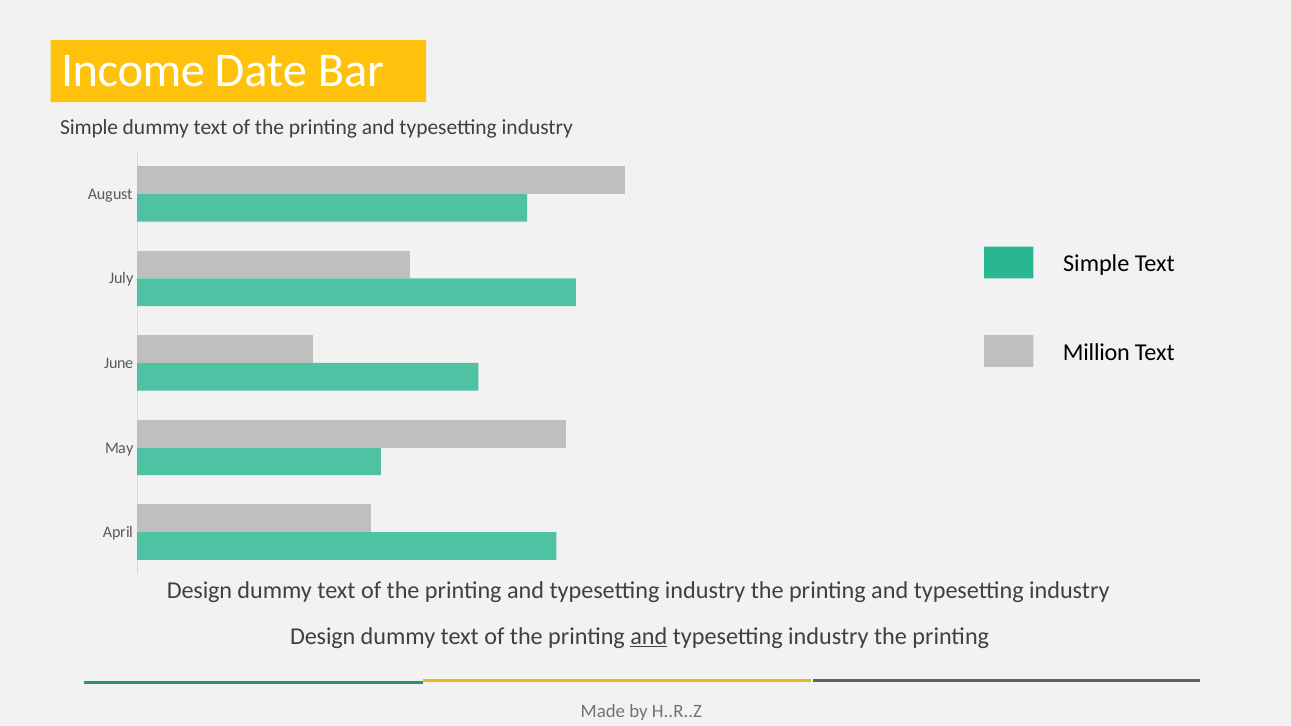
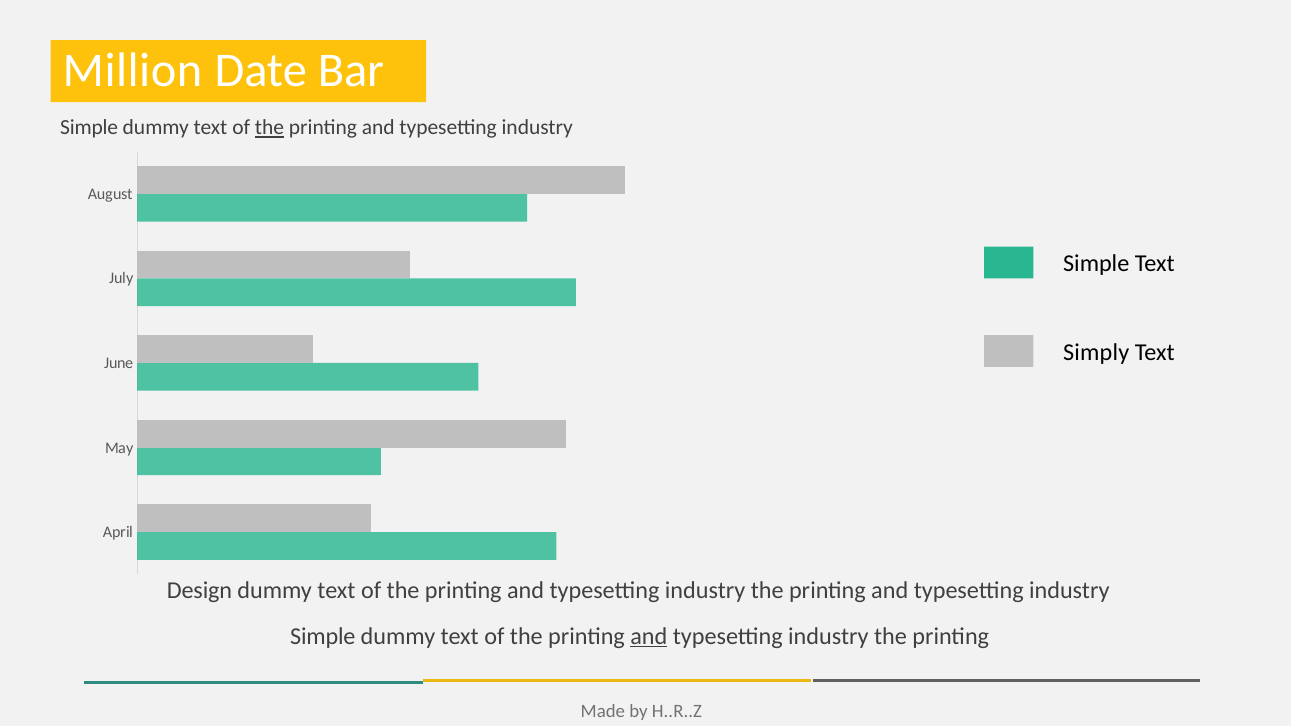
Income: Income -> Million (132, 71)
the underline: none -> present (270, 128)
Million: Million -> Simply (1096, 353)
Design: Design -> Simple (323, 636)
